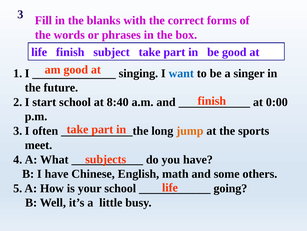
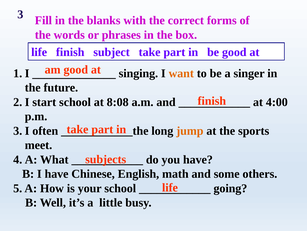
want colour: blue -> orange (181, 73)
8:40: 8:40 -> 8:08 (118, 102)
0:00: 0:00 -> 4:00 (277, 102)
